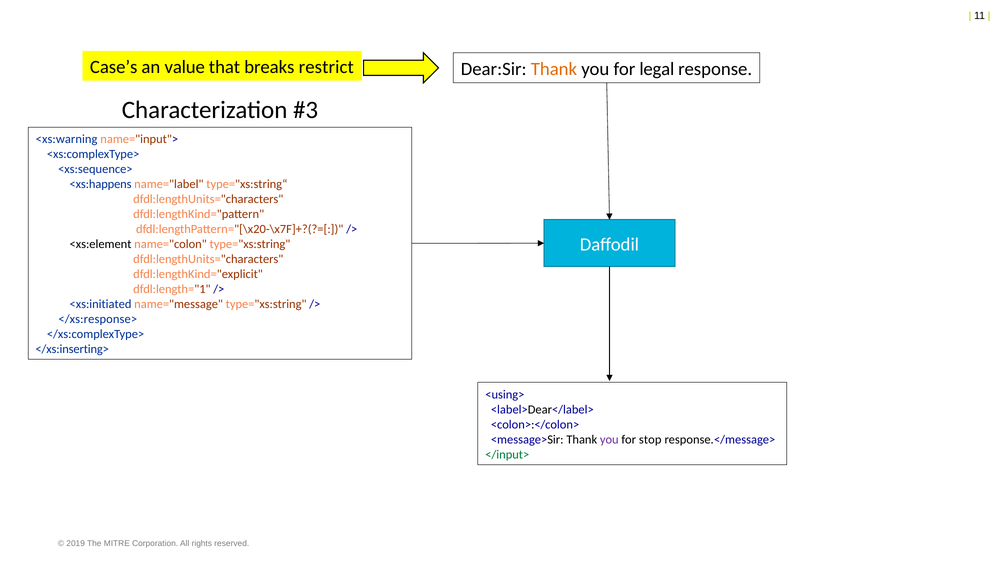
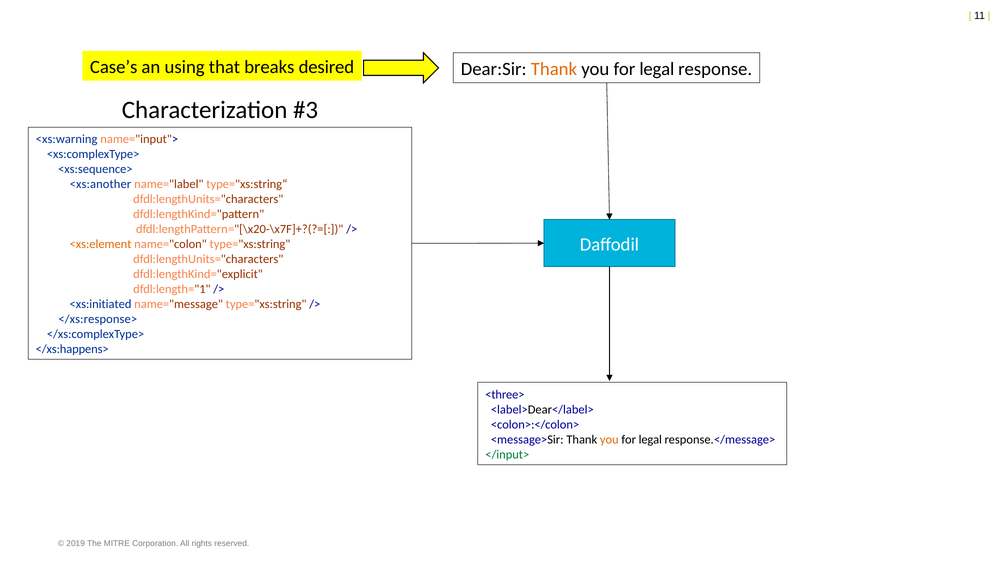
value: value -> using (185, 67)
restrict: restrict -> desired (326, 67)
<xs:happens: <xs:happens -> <xs:another (100, 184)
<xs:element colour: black -> orange (101, 244)
</xs:inserting>: </xs:inserting> -> </xs:happens> (72, 349)
<using>: <using> -> <three> (505, 395)
you colour: purple -> orange (609, 440)
stop: stop -> legal (650, 440)
